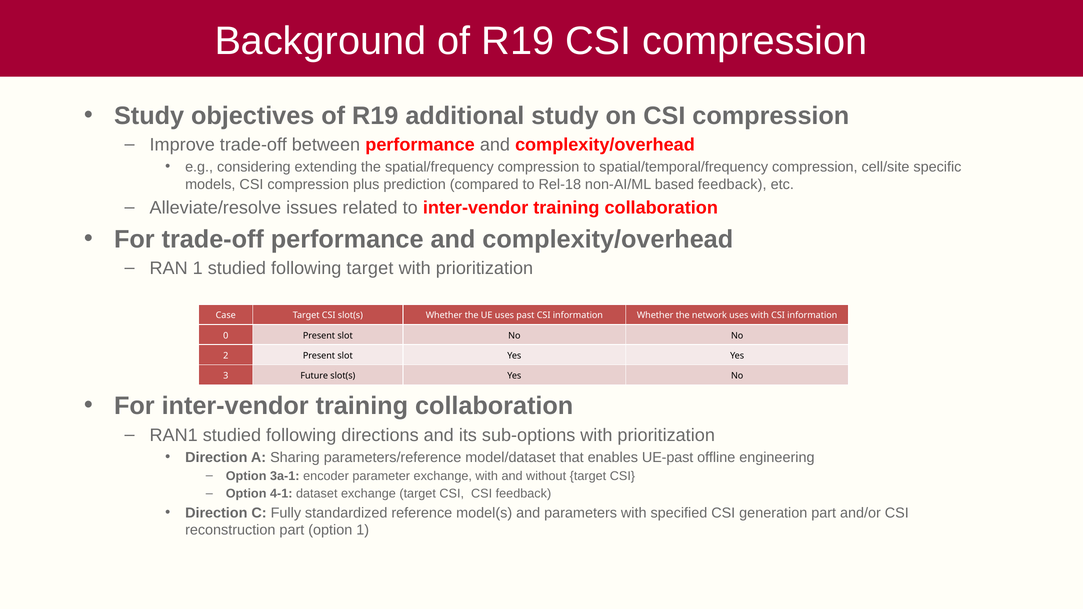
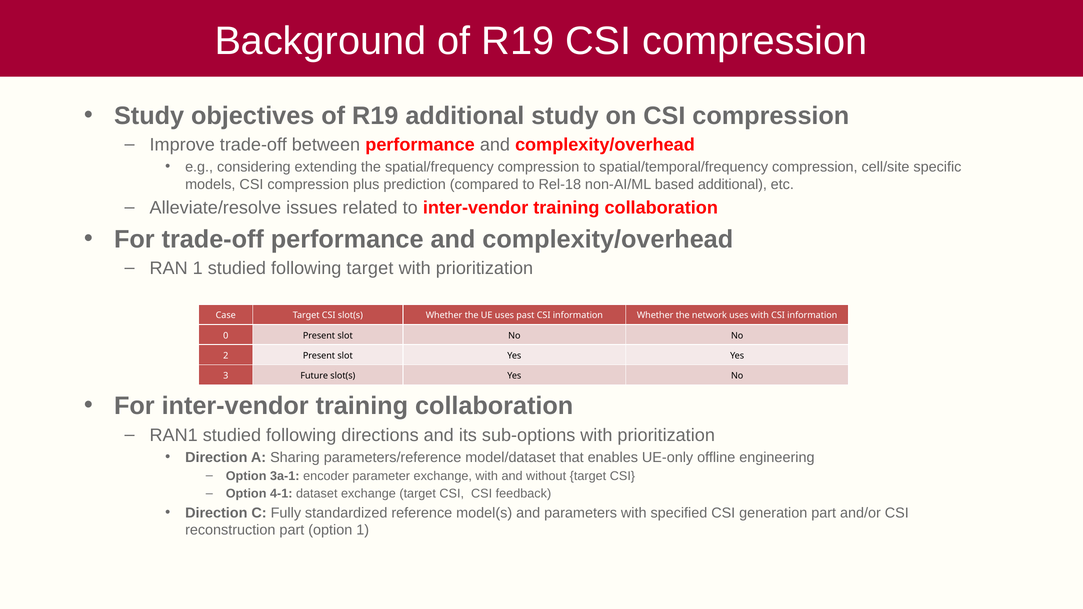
based feedback: feedback -> additional (732, 184)
UE-past: UE-past -> UE-only (668, 457)
